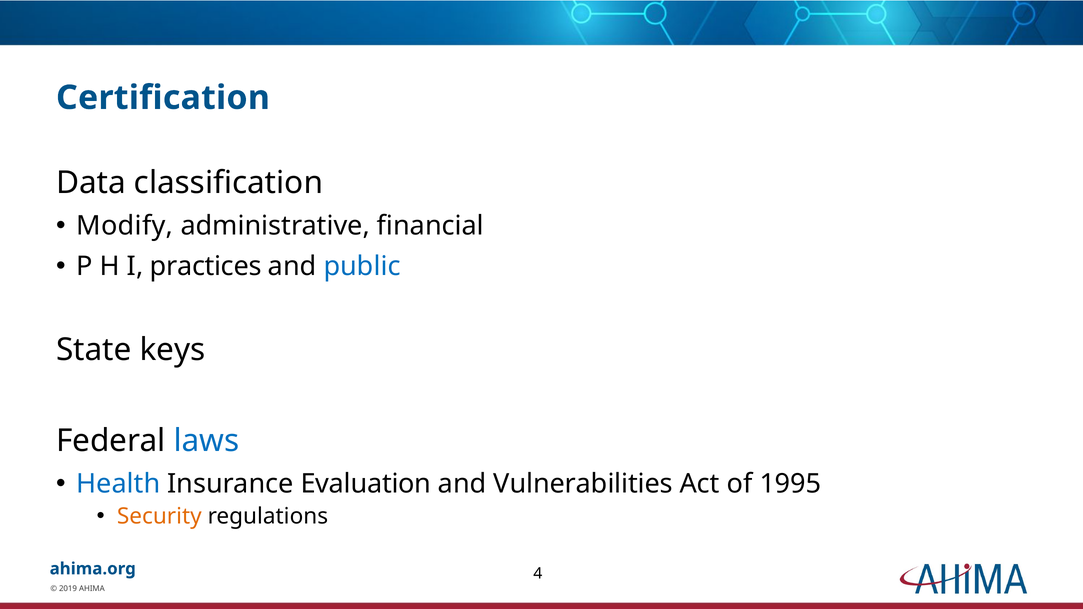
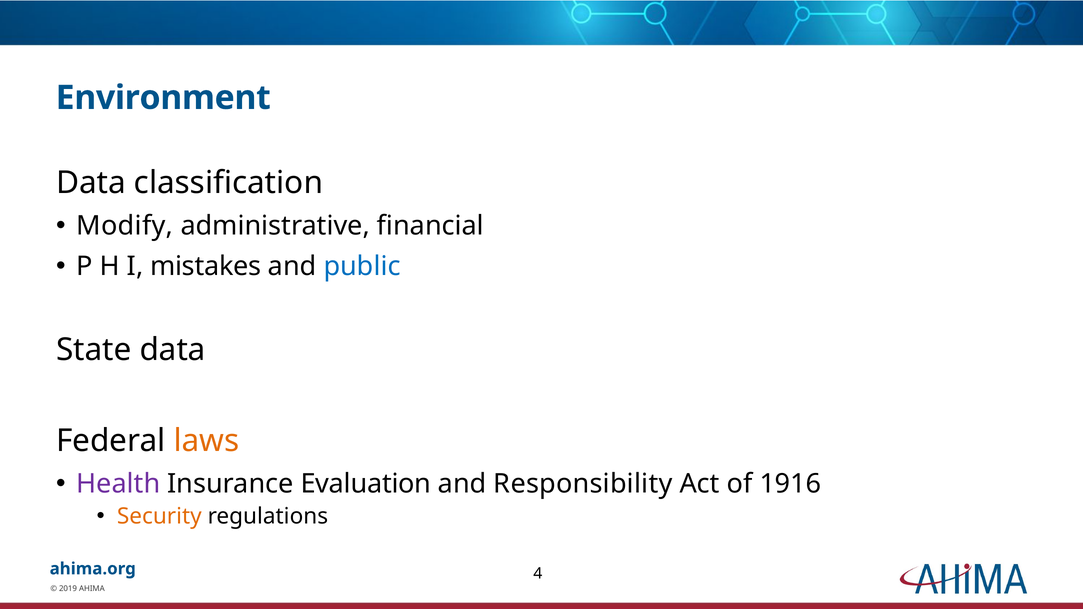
Certification: Certification -> Environment (163, 98)
practices: practices -> mistakes (206, 267)
State keys: keys -> data (173, 350)
laws colour: blue -> orange (207, 441)
Health colour: blue -> purple (118, 484)
Vulnerabilities: Vulnerabilities -> Responsibility (583, 484)
1995: 1995 -> 1916 (790, 484)
